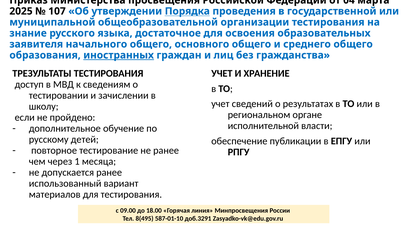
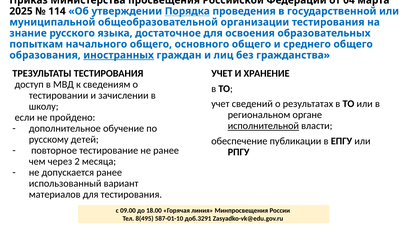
107: 107 -> 114 (57, 11)
заявителя: заявителя -> попыткам (36, 44)
исполнительной underline: none -> present (263, 126)
1: 1 -> 2 (77, 161)
